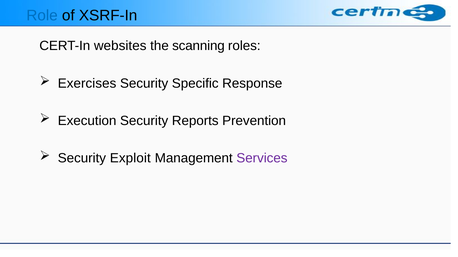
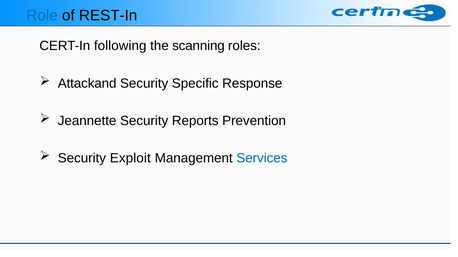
XSRF-In: XSRF-In -> REST-In (108, 15)
websites: websites -> following (120, 46)
Exercises: Exercises -> Attackand (87, 84)
Execution: Execution -> Jeannette (87, 121)
Services colour: purple -> blue (262, 158)
